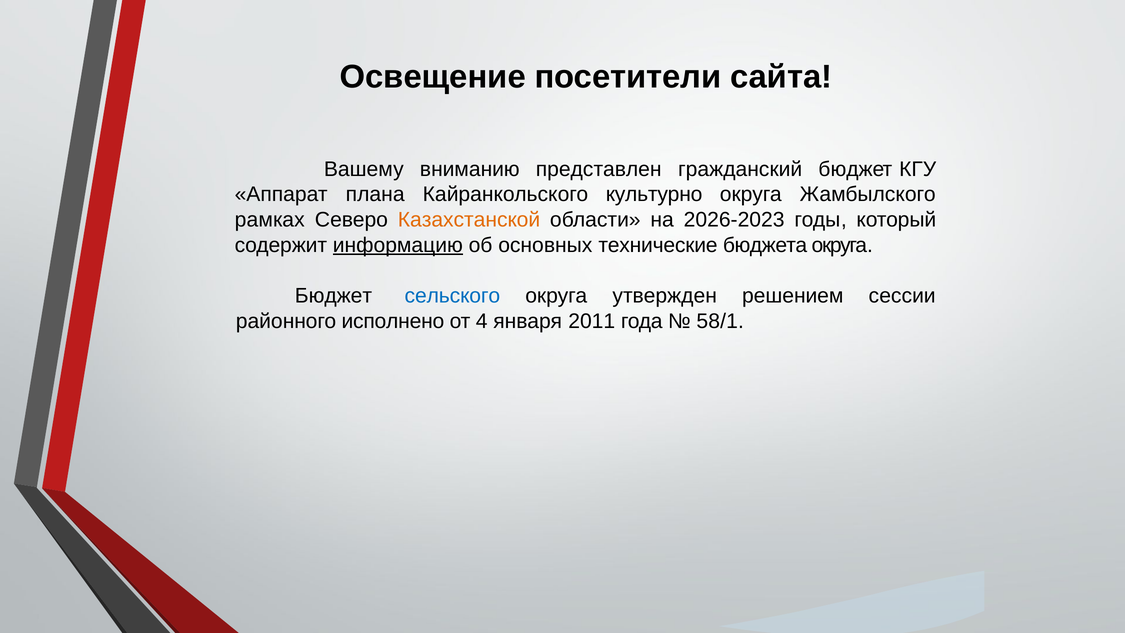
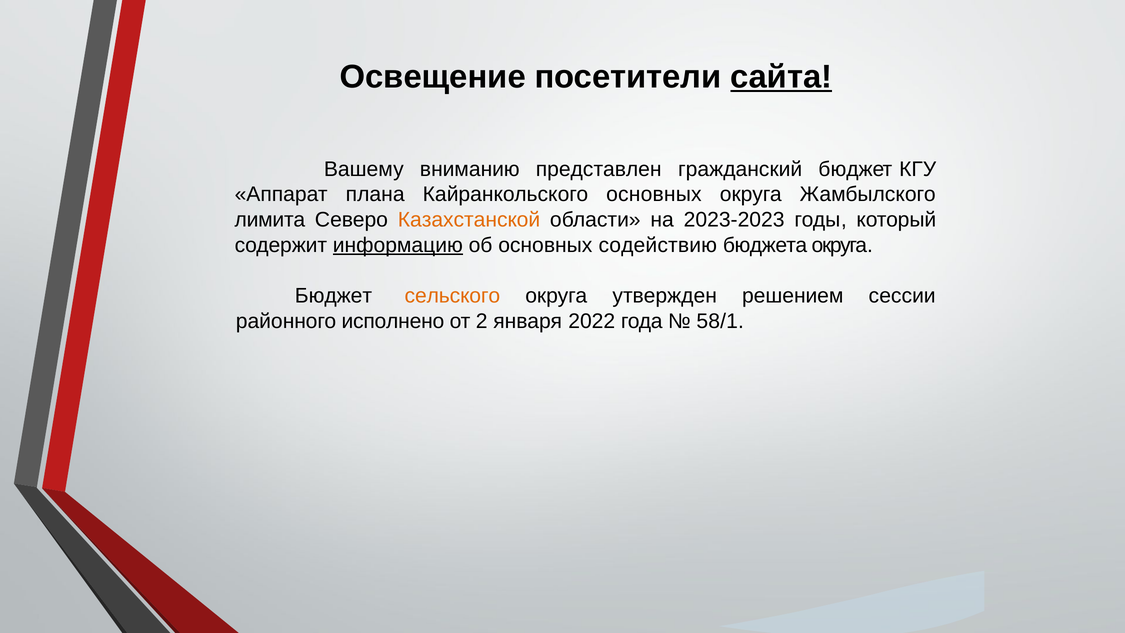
сайта underline: none -> present (781, 77)
Кайранкольского культурно: культурно -> основных (654, 194)
рамках: рамках -> лимита (270, 220)
2026-2023: 2026-2023 -> 2023-2023 (734, 220)
технические: технические -> содействию (658, 245)
сельского colour: blue -> orange (452, 296)
4: 4 -> 2 (482, 321)
2011: 2011 -> 2022 (592, 321)
